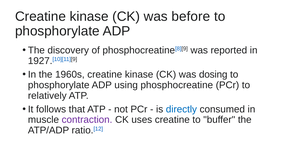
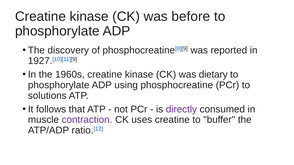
dosing: dosing -> dietary (213, 75)
relatively: relatively -> solutions (47, 96)
directly colour: blue -> purple (181, 109)
